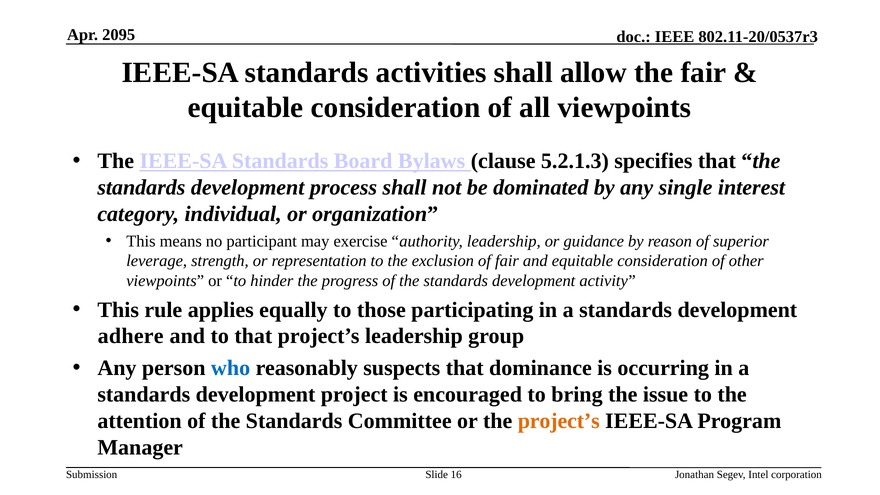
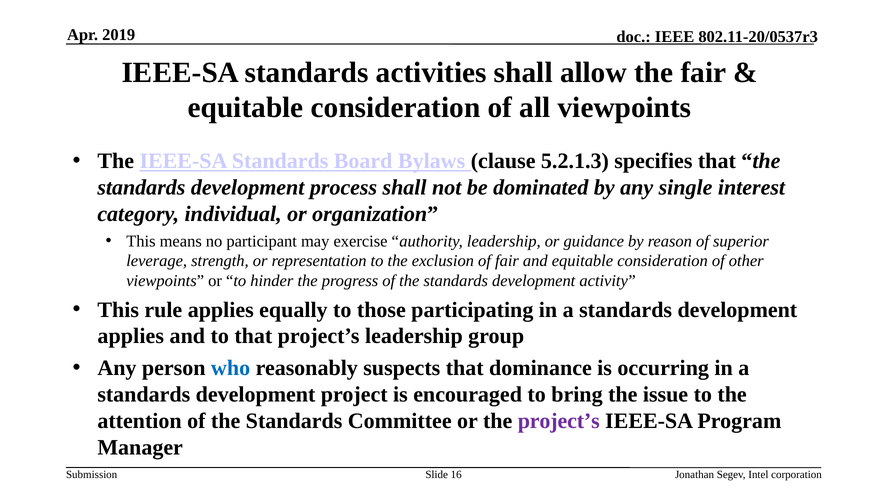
2095: 2095 -> 2019 (119, 35)
adhere: adhere -> applies (131, 336)
project’s colour: orange -> purple (559, 421)
